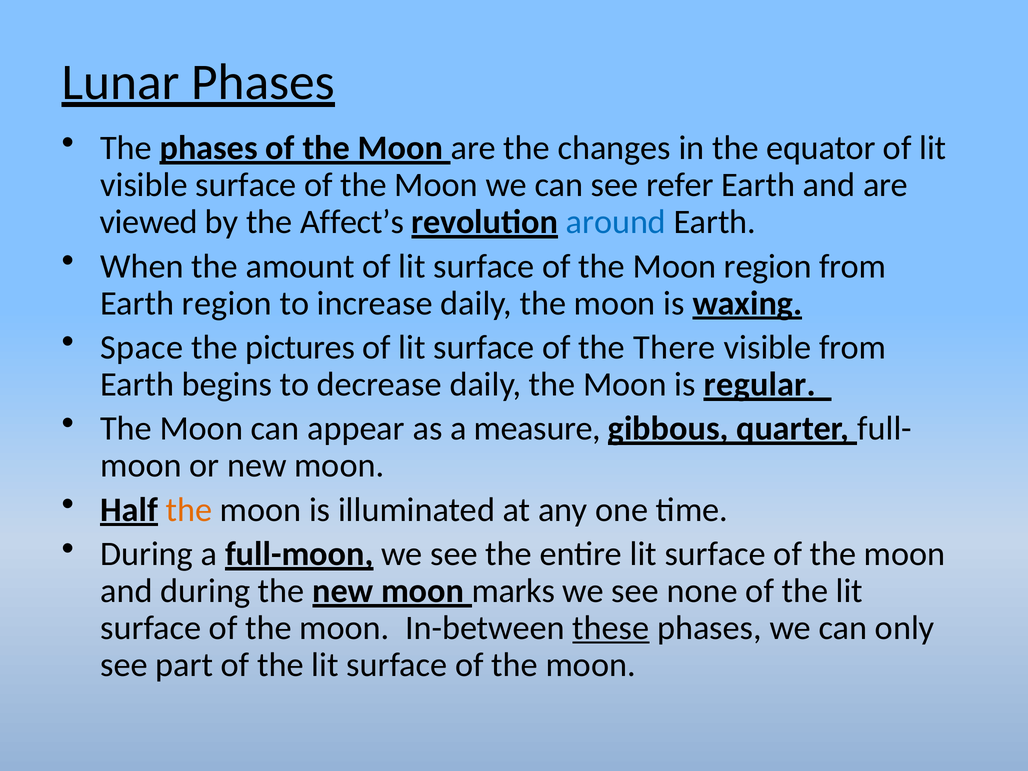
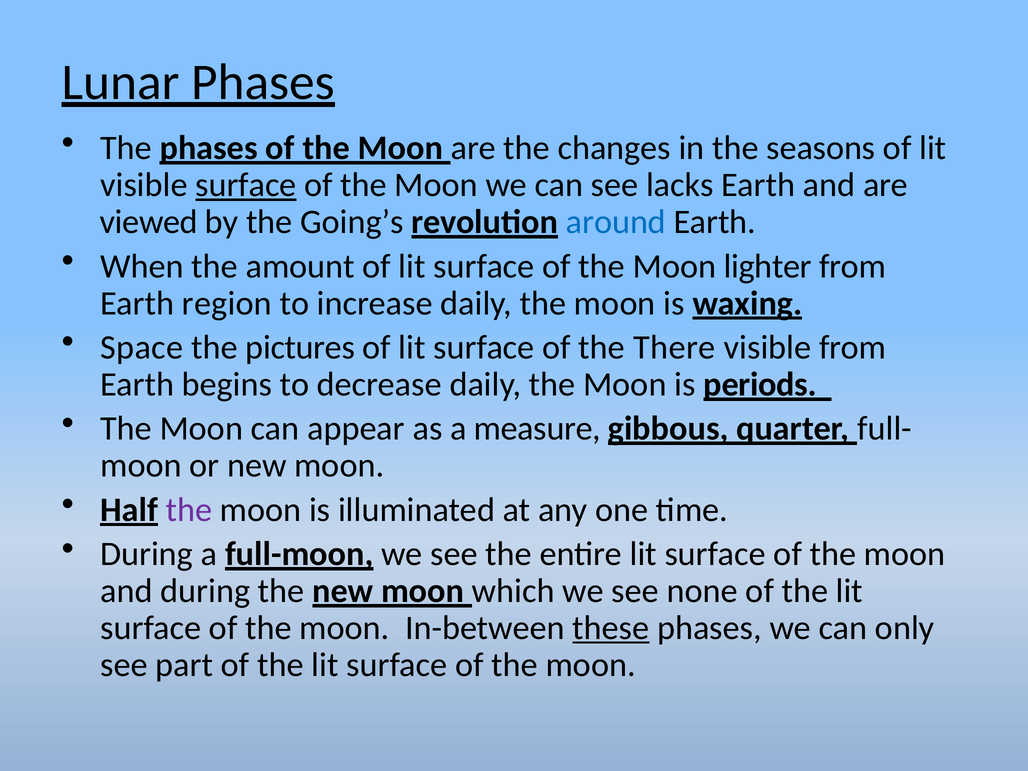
equator: equator -> seasons (821, 148)
surface underline: none -> present (246, 185)
refer: refer -> lacks (680, 185)
Affect’s: Affect’s -> Going’s (352, 222)
Moon region: region -> lighter (768, 266)
regular: regular -> periods (760, 384)
the colour: orange -> purple (189, 510)
marks: marks -> which (513, 591)
